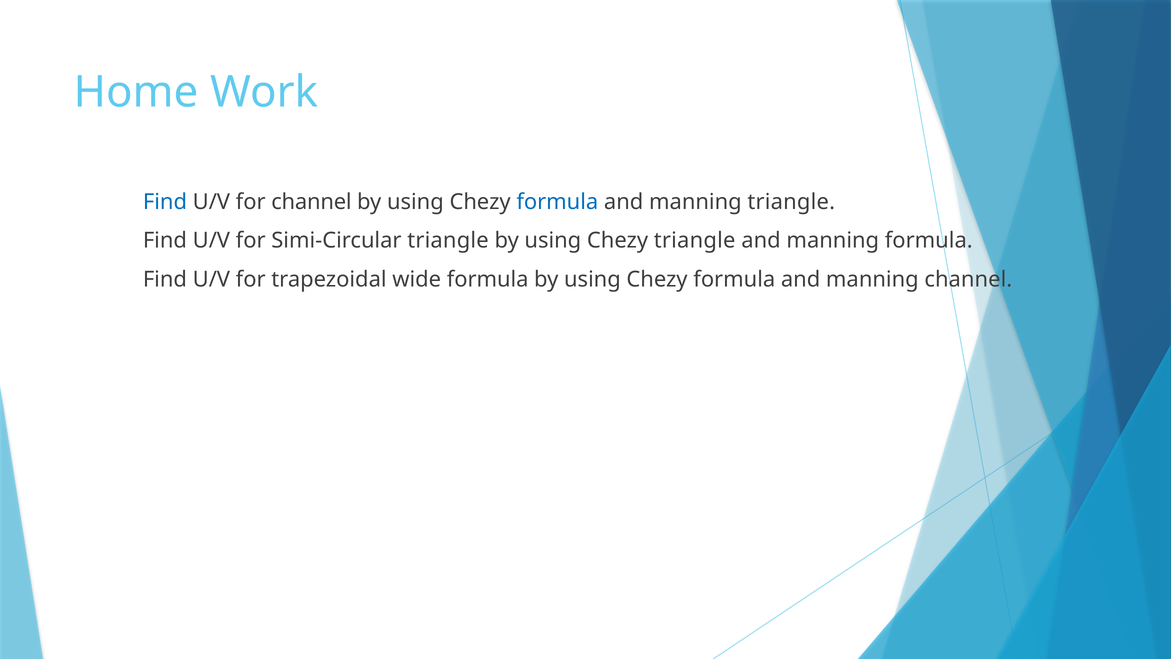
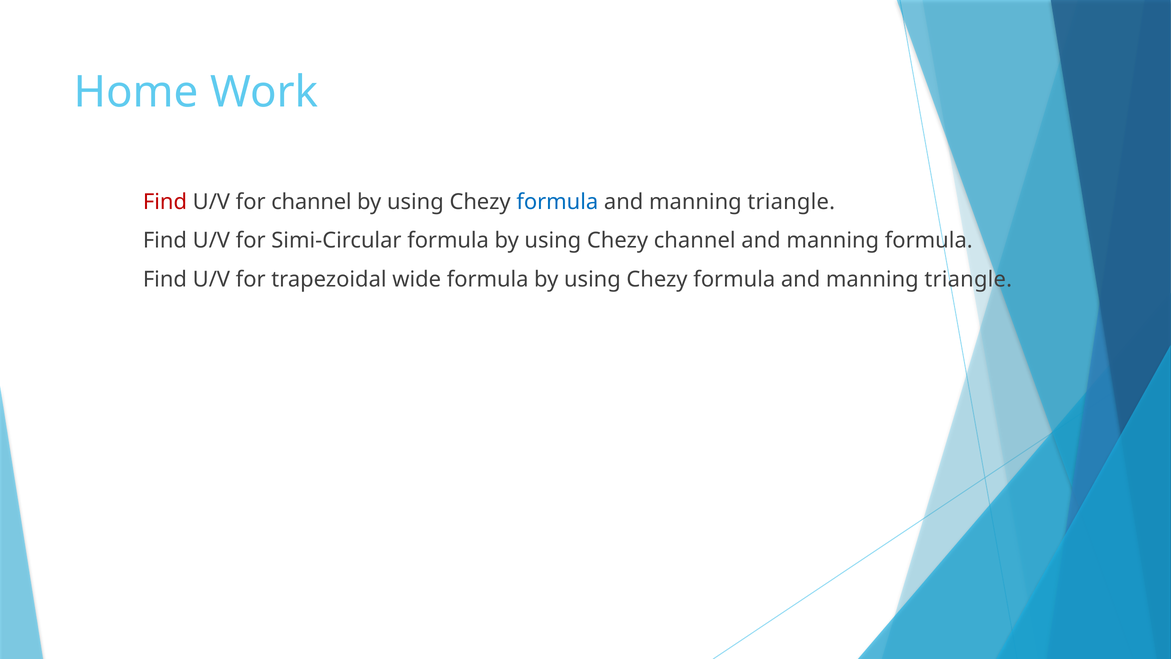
Find colour: blue -> red (165, 202)
Simi-Circular triangle: triangle -> formula (448, 241)
Chezy triangle: triangle -> channel (695, 241)
channel: channel -> triangle (968, 279)
